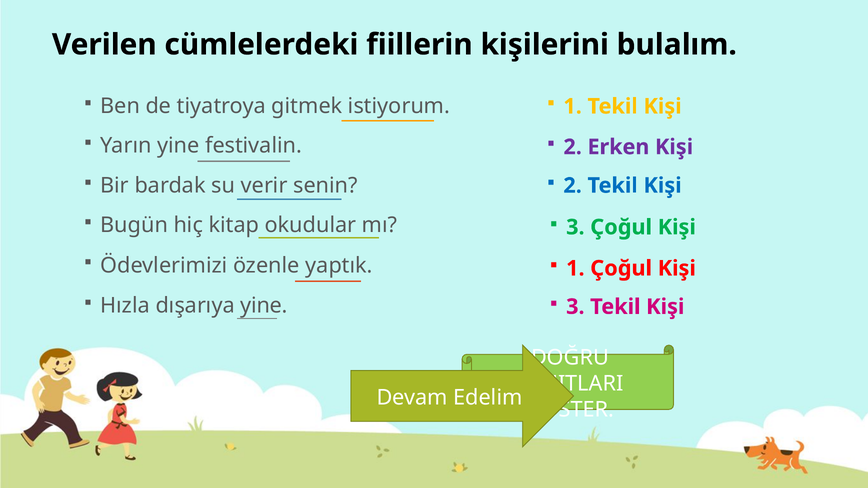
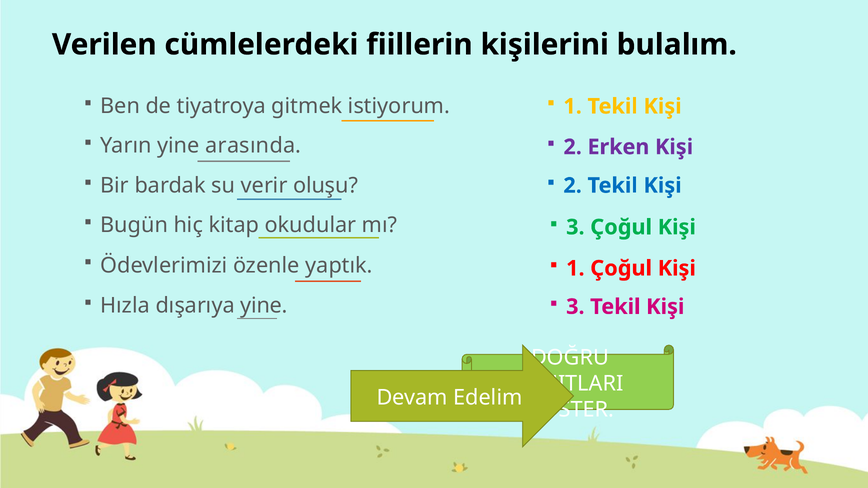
festivalin: festivalin -> arasında (253, 146)
senin: senin -> oluşu (326, 186)
